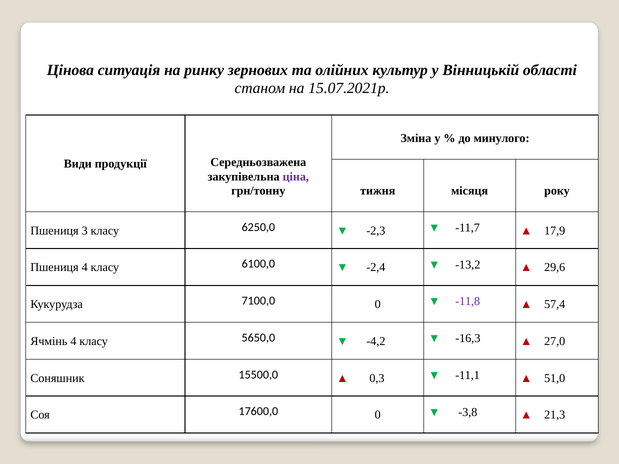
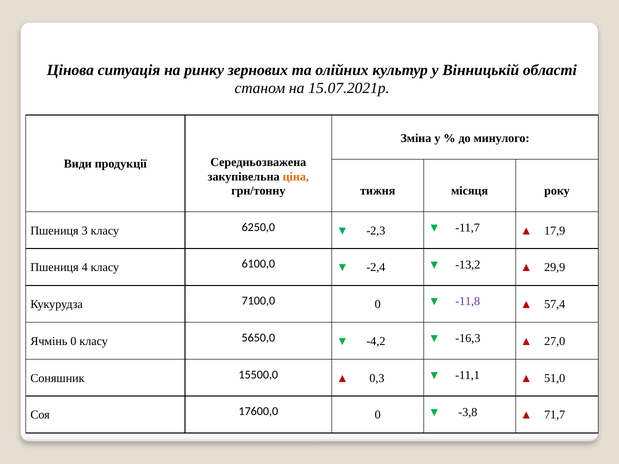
ціна colour: purple -> orange (296, 177)
29,6: 29,6 -> 29,9 (555, 268)
Ячмінь 4: 4 -> 0 (73, 341)
21,3: 21,3 -> 71,7 (555, 415)
